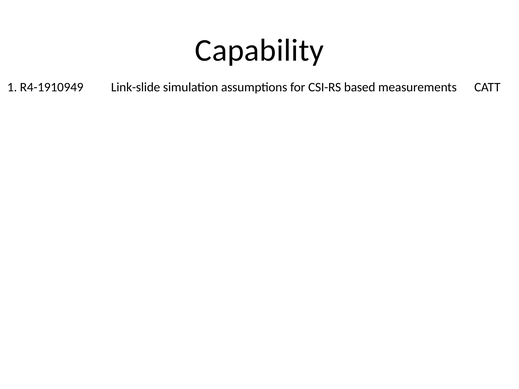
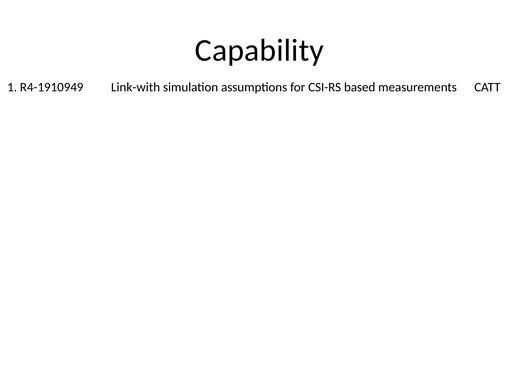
Link-slide: Link-slide -> Link-with (136, 87)
